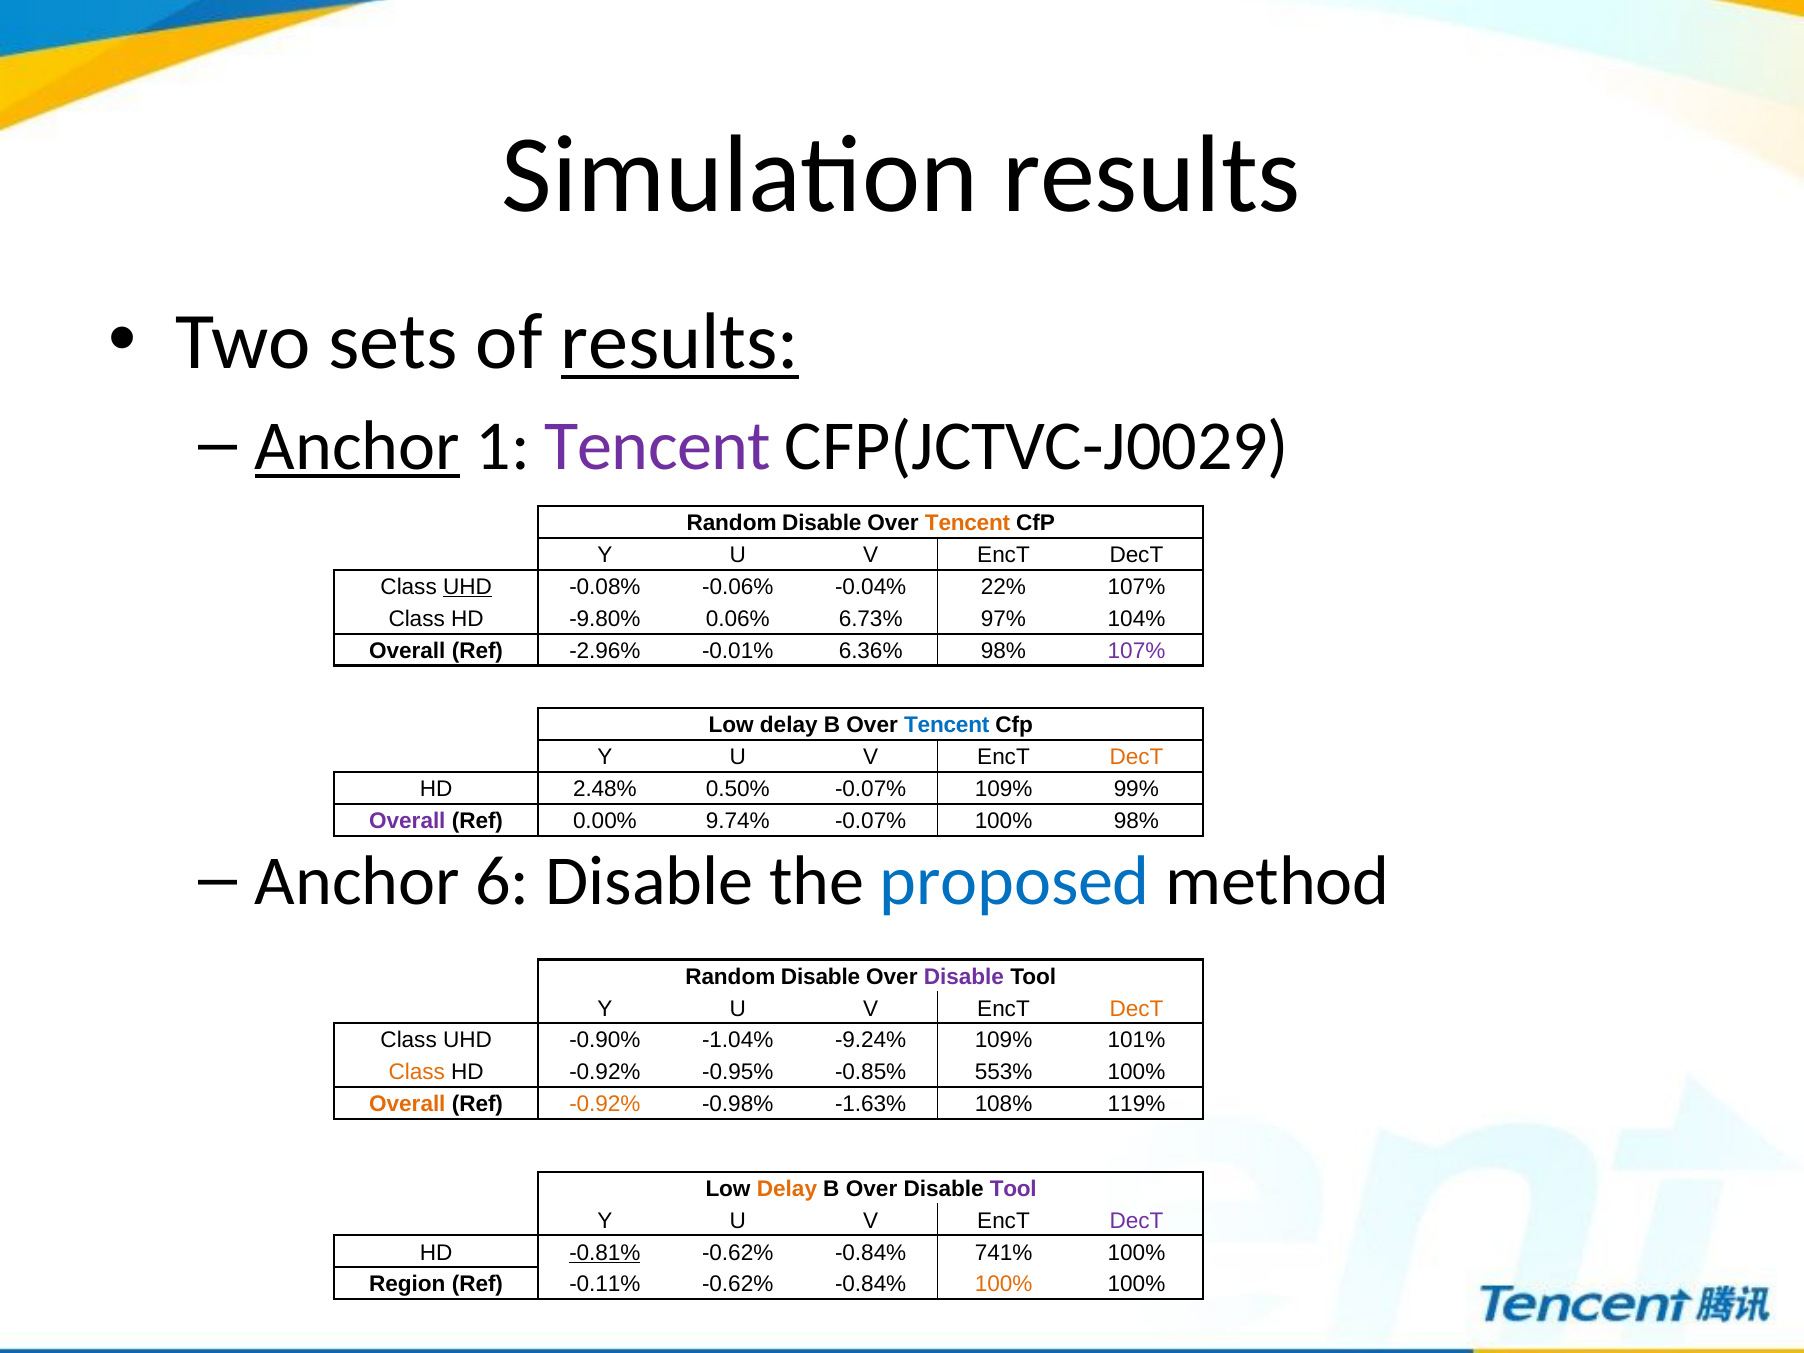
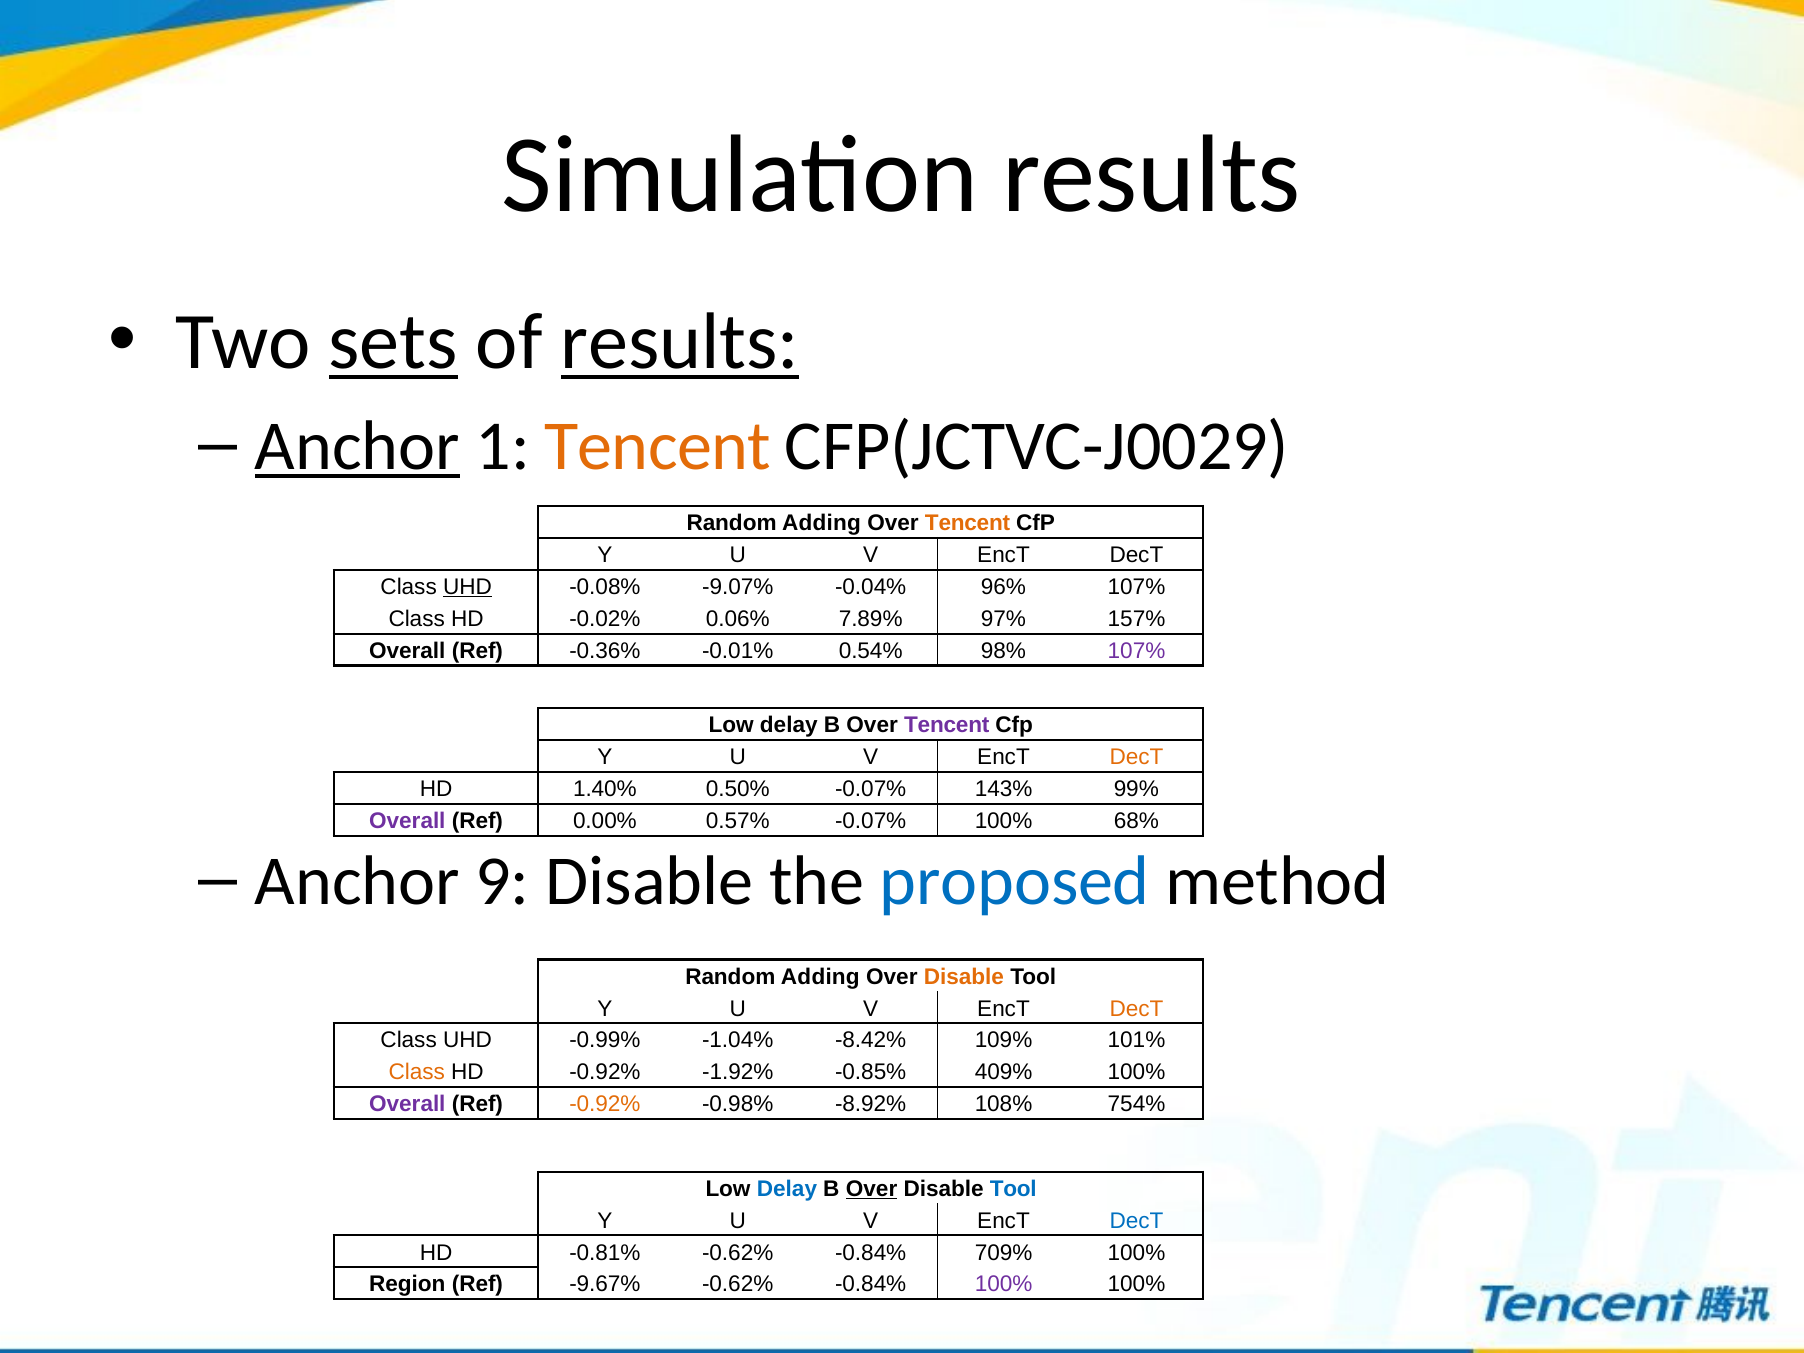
sets underline: none -> present (393, 342)
Tencent colour: purple -> orange (658, 446)
Disable: Disable -> Adding (822, 523)
-0.06%: -0.06% -> -9.07% (738, 587)
22%: 22% -> 96% (1004, 587)
-9.80%: -9.80% -> -0.02% (605, 619)
6.73%: 6.73% -> 7.89% (871, 619)
104%: 104% -> 157% (1137, 619)
-2.96%: -2.96% -> -0.36% (605, 651)
6.36%: 6.36% -> 0.54% (871, 651)
Tencent colour: blue -> purple (947, 726)
2.48%: 2.48% -> 1.40% (605, 789)
-0.07% 109%: 109% -> 143% (1004, 789)
9.74%: 9.74% -> 0.57% (738, 821)
100% 98%: 98% -> 68% (1136, 821)
6: 6 -> 9 (502, 881)
Disable: Disable -> Adding (820, 977)
Disable colour: purple -> orange (964, 977)
-0.90%: -0.90% -> -0.99% (605, 1041)
-9.24%: -9.24% -> -8.42% (871, 1041)
-0.95%: -0.95% -> -1.92% (738, 1072)
553%: 553% -> 409% (1004, 1072)
Overall colour: orange -> purple (407, 1104)
-1.63%: -1.63% -> -8.92% (871, 1104)
119%: 119% -> 754% (1137, 1104)
Delay colour: orange -> blue (787, 1189)
Over underline: none -> present (872, 1189)
Tool colour: purple -> blue (1013, 1189)
DecT colour: purple -> blue (1136, 1221)
-0.81% underline: present -> none (605, 1253)
741%: 741% -> 709% (1004, 1253)
-0.11%: -0.11% -> -9.67% (605, 1284)
100% colour: orange -> purple (1004, 1284)
